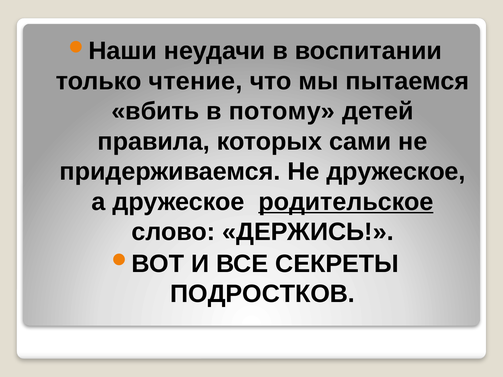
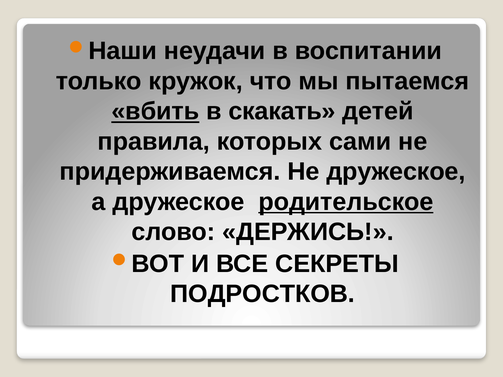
чтение: чтение -> кружок (196, 81)
вбить underline: none -> present (155, 111)
потому: потому -> скакать (282, 111)
